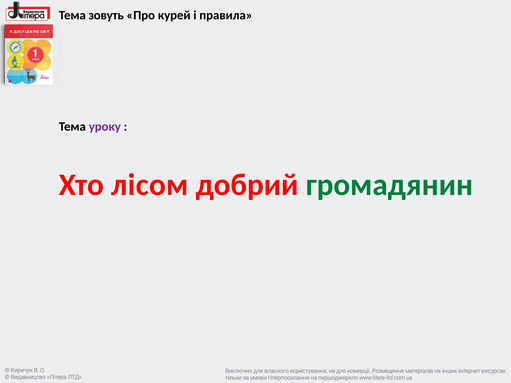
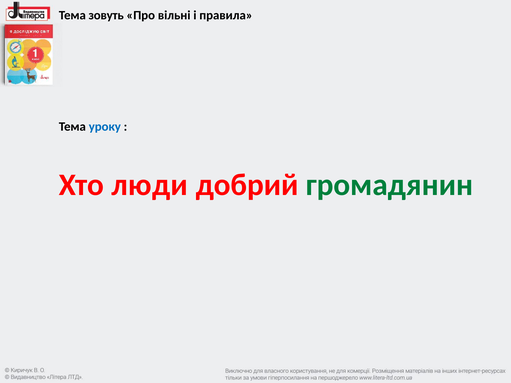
курей: курей -> вільні (174, 15)
уроку colour: purple -> blue (105, 127)
лісом: лісом -> люди (150, 185)
